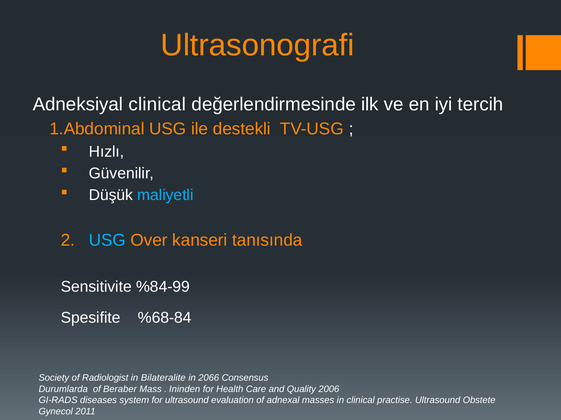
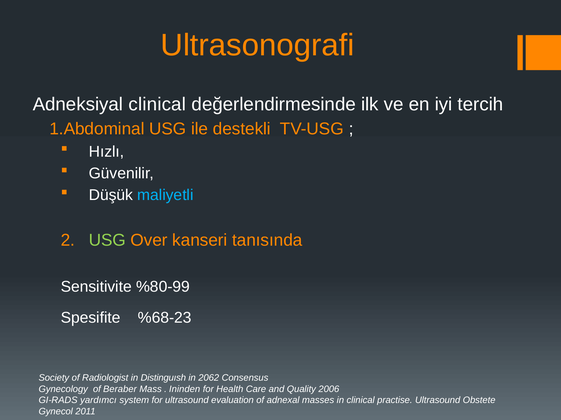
USG colour: light blue -> light green (107, 240)
%84-99: %84-99 -> %80-99 (163, 287)
%68-84: %68-84 -> %68-23 (165, 318)
Bilateralite: Bilateralite -> Distinguısh (163, 378)
2066: 2066 -> 2062 (209, 378)
Durumlarda: Durumlarda -> Gynecology (63, 390)
diseases: diseases -> yardımcı (98, 401)
